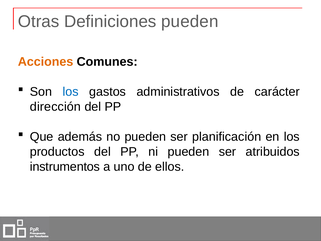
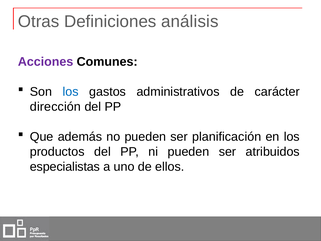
Definiciones pueden: pueden -> análisis (190, 22)
Acciones colour: orange -> purple (46, 62)
instrumentos: instrumentos -> especialistas (65, 167)
